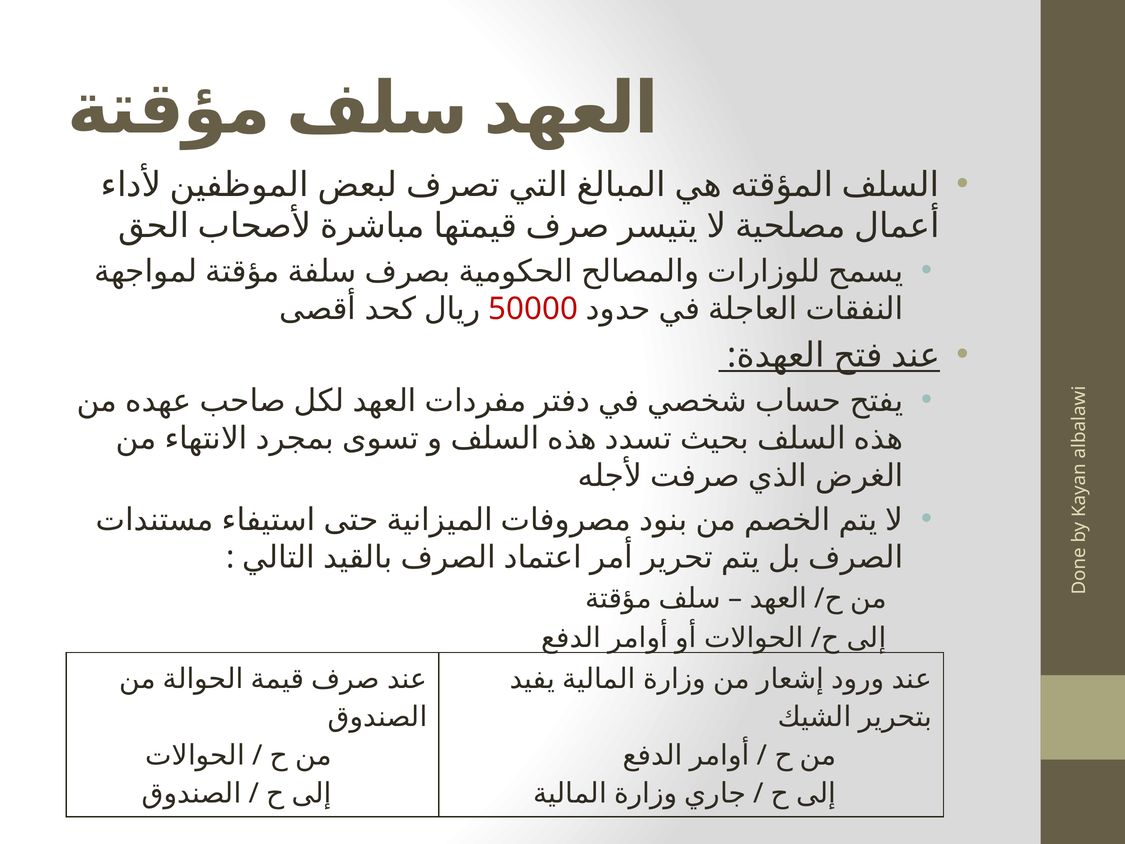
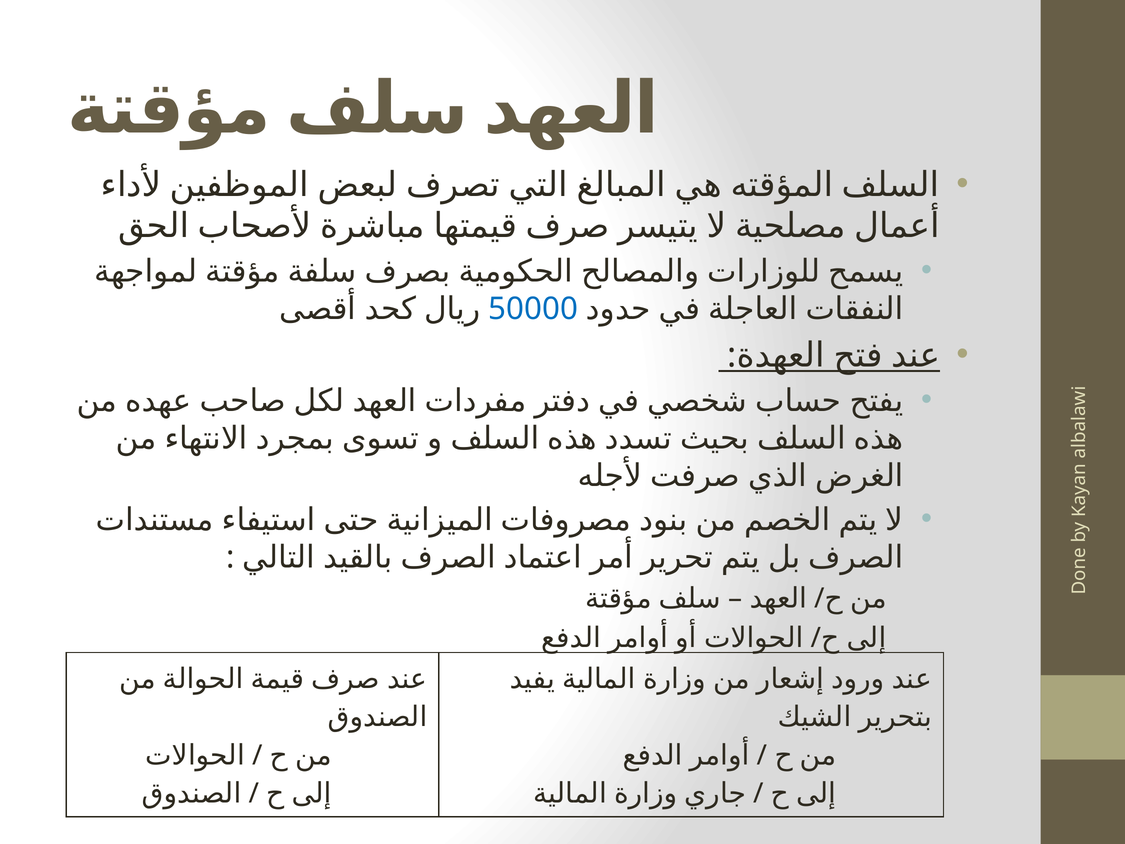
50000 colour: red -> blue (533, 309)
